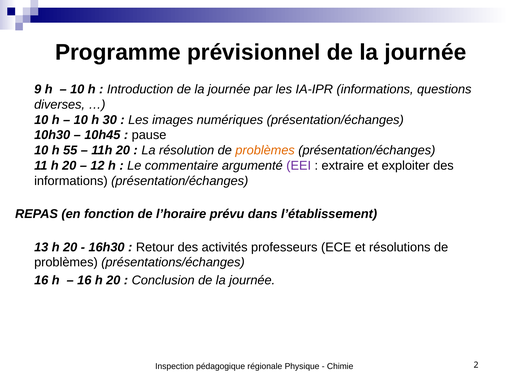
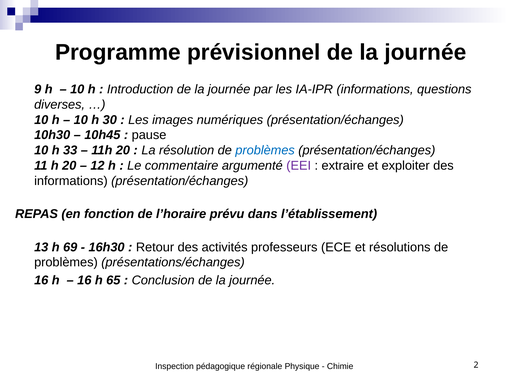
55: 55 -> 33 (70, 150)
problèmes colour: orange -> blue (265, 150)
13 h 20: 20 -> 69 (70, 247)
16 h 20: 20 -> 65 (113, 280)
